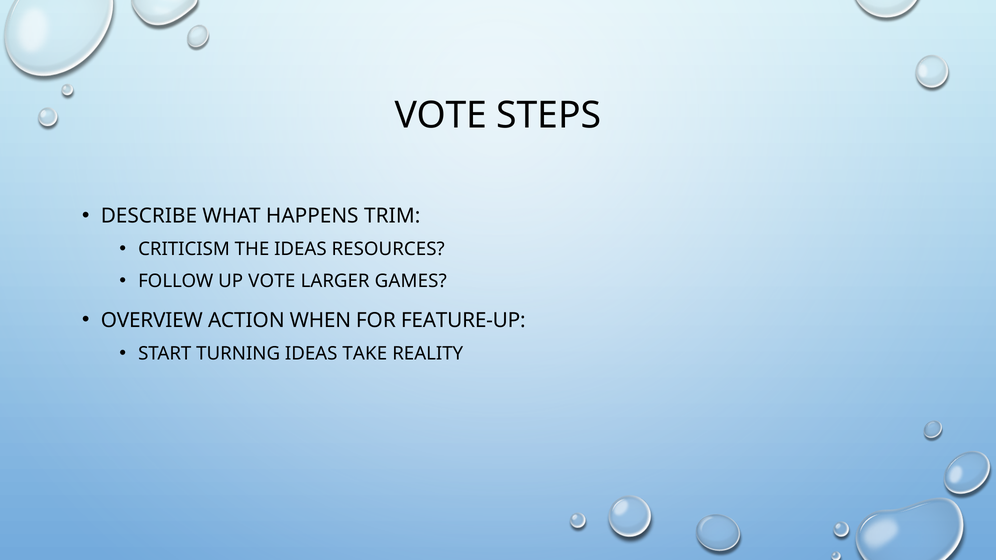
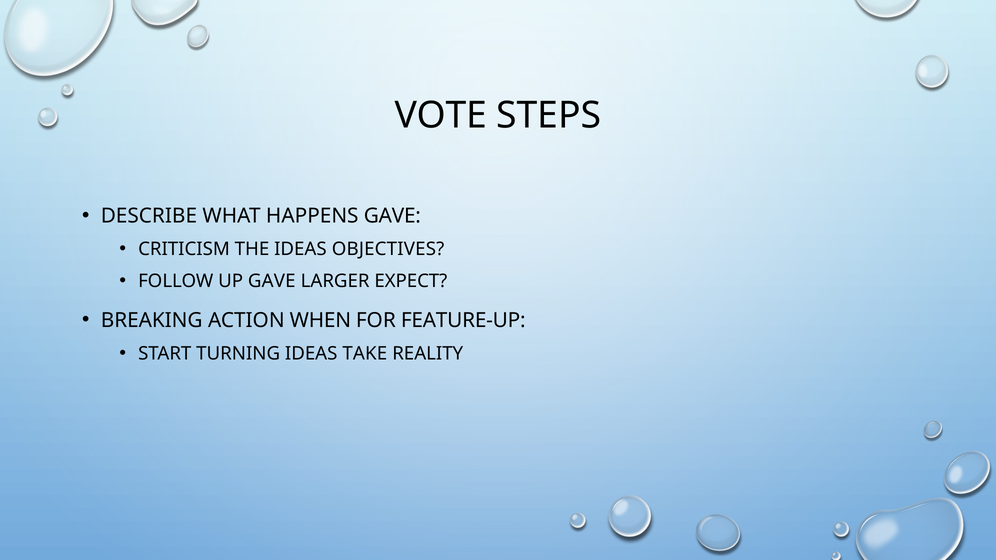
HAPPENS TRIM: TRIM -> GAVE (392, 216)
RESOURCES: RESOURCES -> OBJECTIVES (388, 249)
UP VOTE: VOTE -> GAVE (272, 281)
GAMES: GAMES -> EXPECT (411, 281)
OVERVIEW: OVERVIEW -> BREAKING (152, 320)
